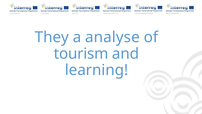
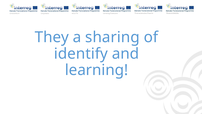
analyse: analyse -> sharing (112, 37)
tourism: tourism -> identify (81, 54)
